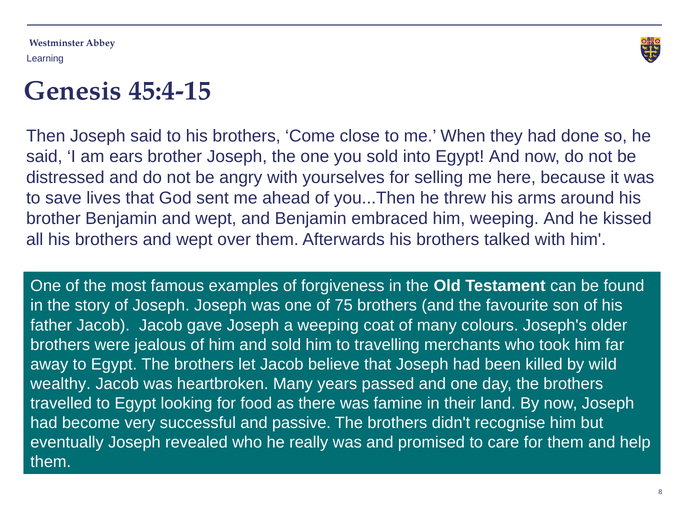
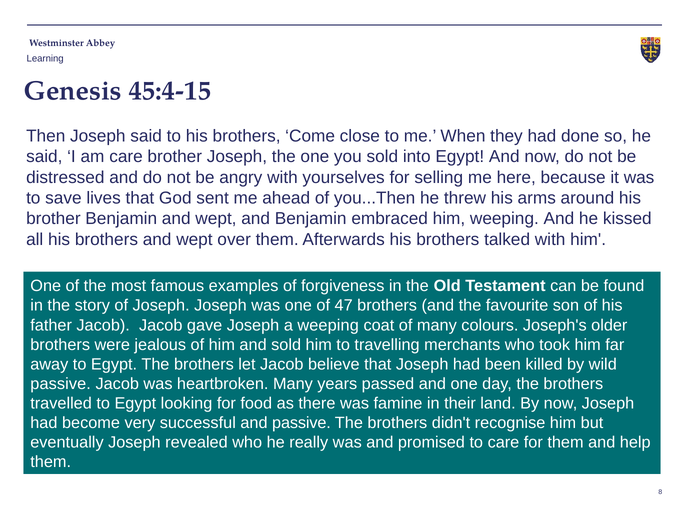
am ears: ears -> care (126, 157)
75: 75 -> 47 (344, 305)
wealthy: wealthy -> passive (61, 384)
